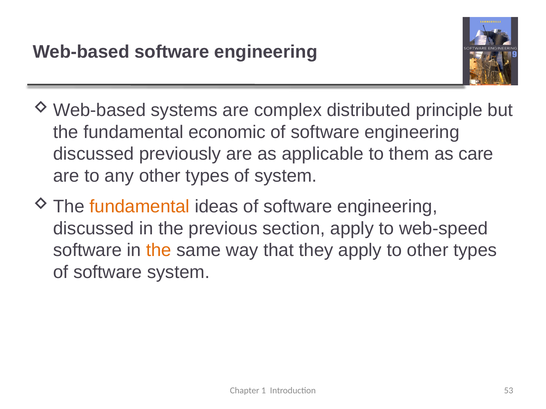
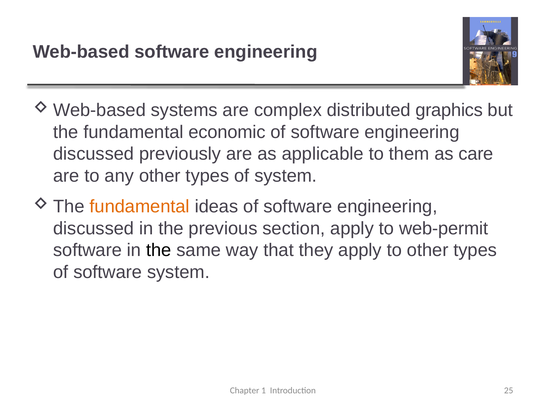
principle: principle -> graphics (449, 110)
web-speed: web-speed -> web-permit (444, 229)
the colour: orange -> black (159, 251)
53: 53 -> 25 (509, 391)
